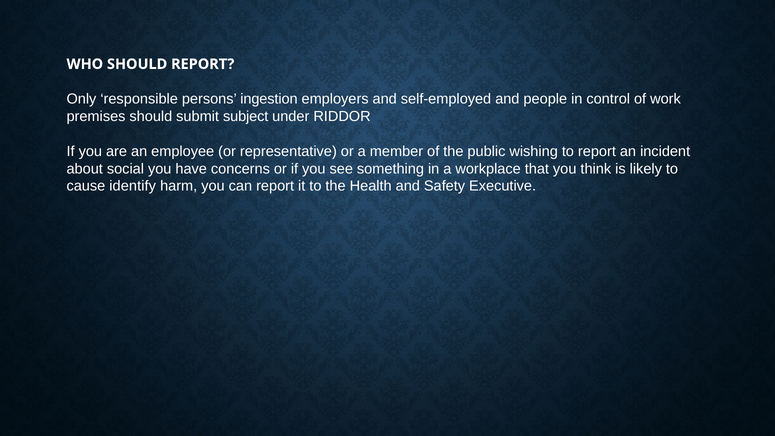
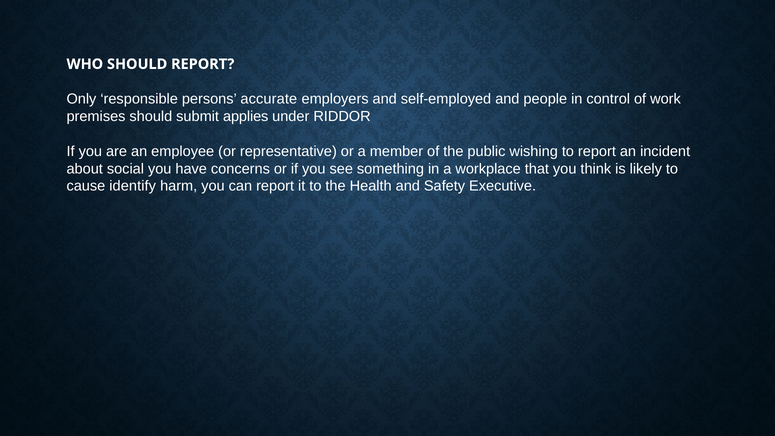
ingestion: ingestion -> accurate (269, 99)
subject: subject -> applies (246, 116)
